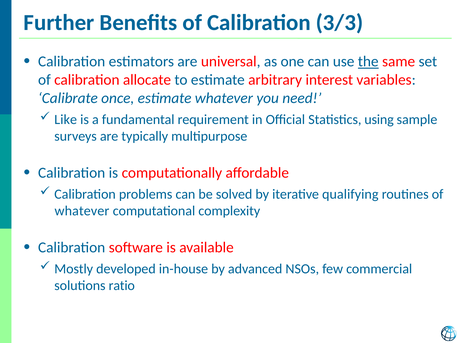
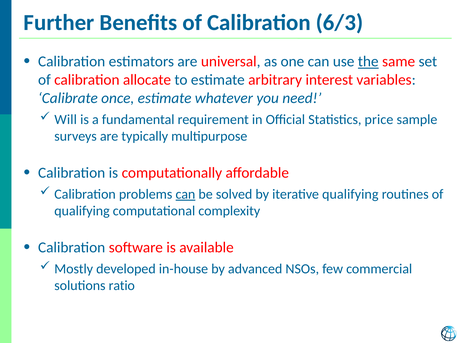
3/3: 3/3 -> 6/3 (339, 23)
Like: Like -> Will (66, 120)
using: using -> price (379, 120)
can underline: none -> present (185, 194)
whatever: whatever -> qualifying (82, 211)
